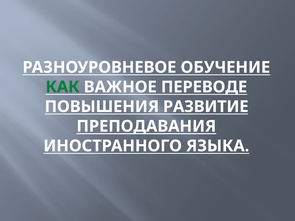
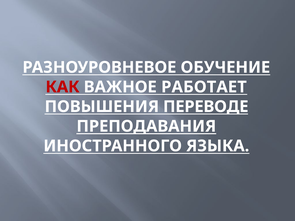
КАК colour: green -> red (63, 87)
ПЕРЕВОДЕ: ПЕРЕВОДЕ -> РАБОТАЕТ (204, 87)
РАЗВИТИЕ: РАЗВИТИЕ -> ПЕРЕВОДЕ (206, 107)
